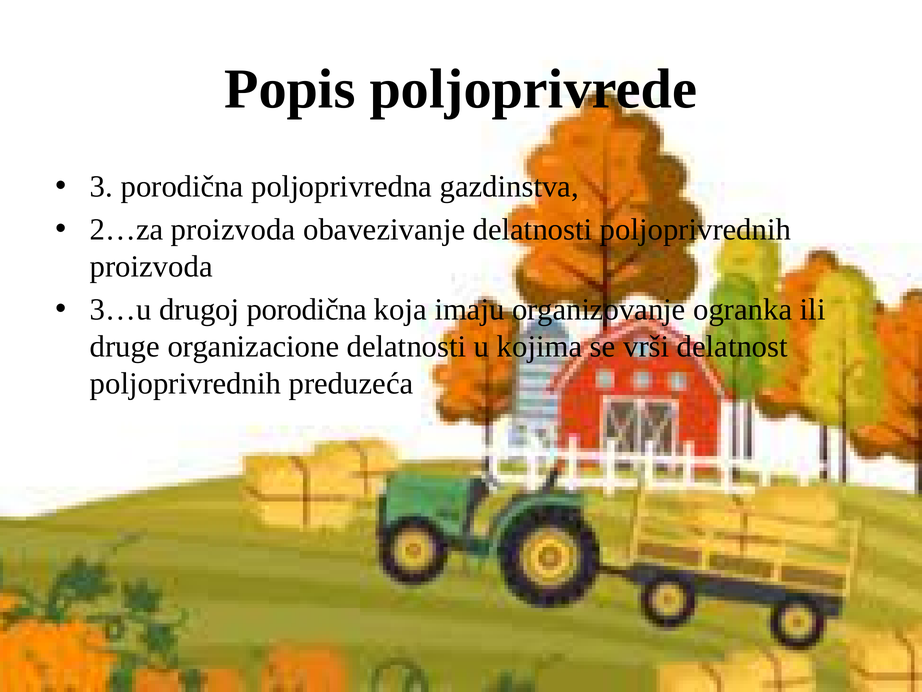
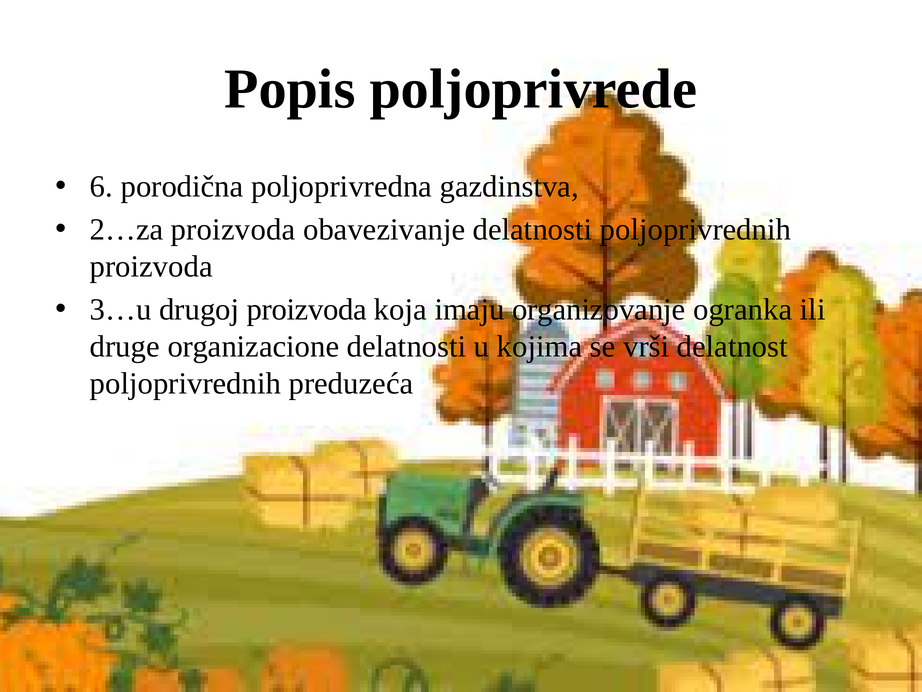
3: 3 -> 6 (101, 187)
drugoj porodična: porodična -> proizvoda (307, 309)
